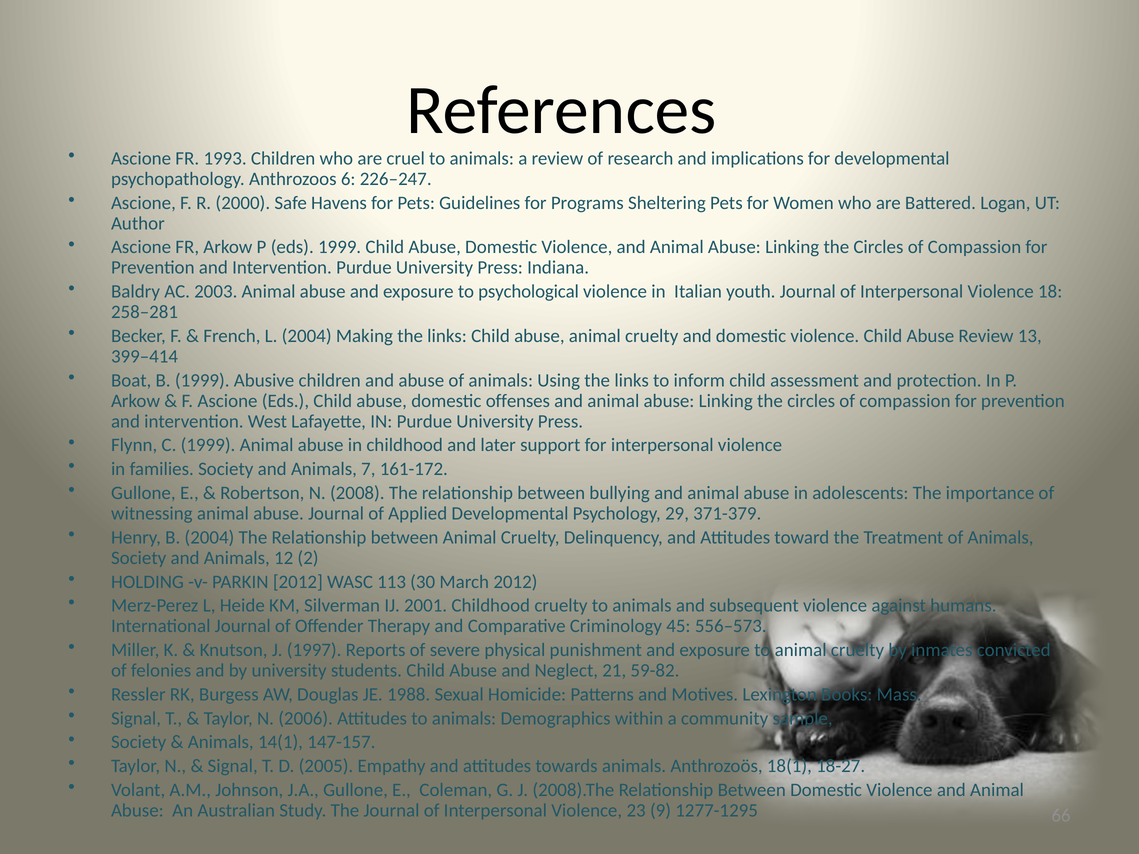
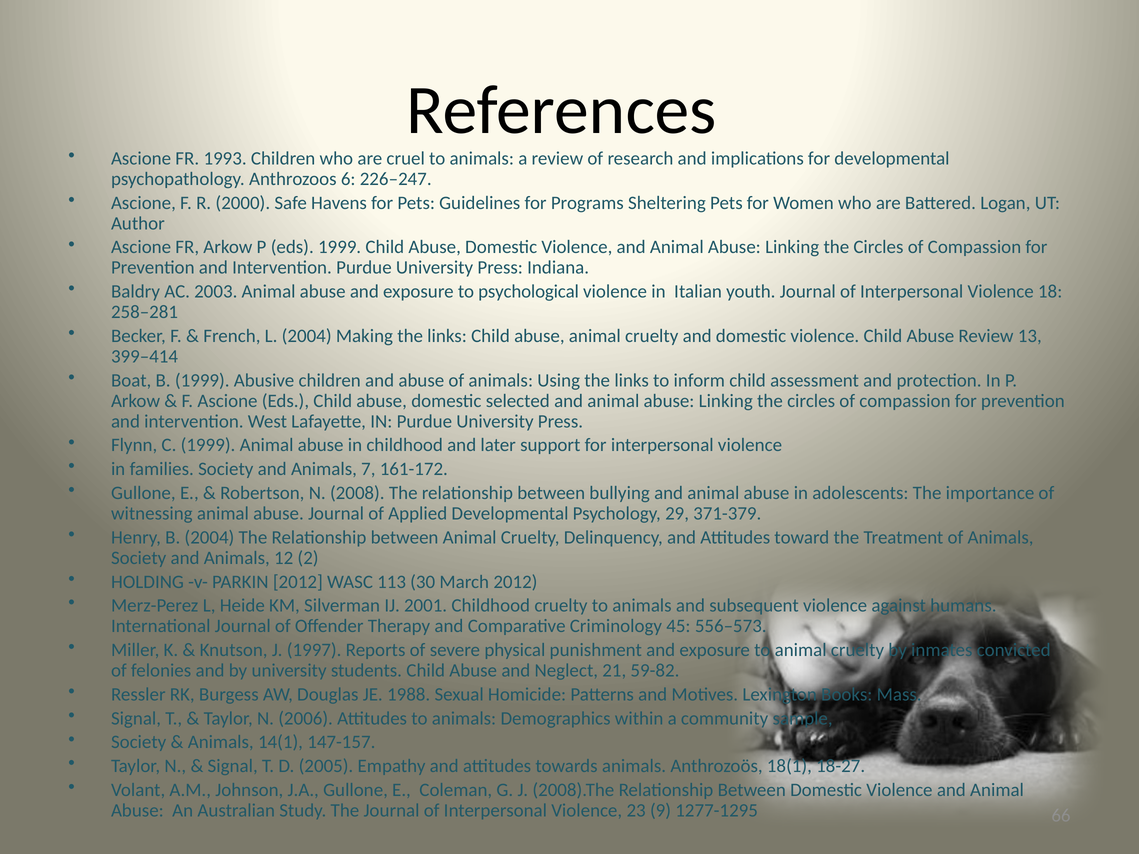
offenses: offenses -> selected (518, 401)
